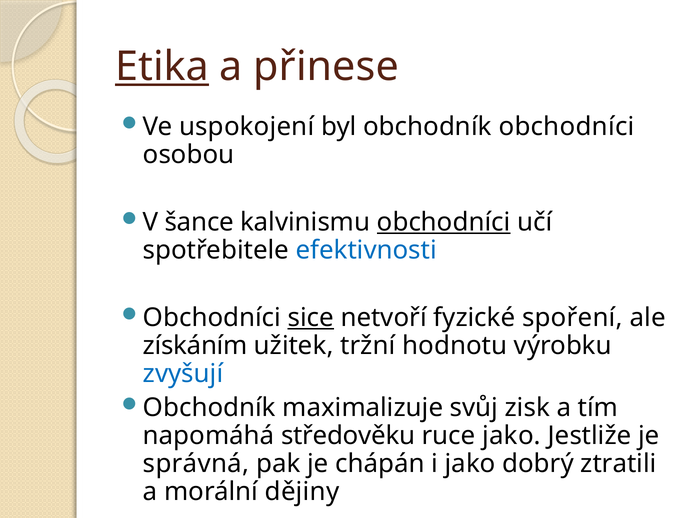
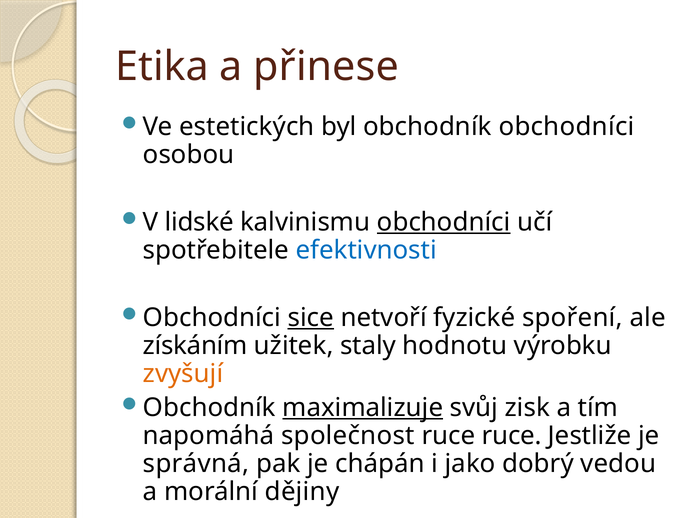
Etika underline: present -> none (162, 67)
uspokojení: uspokojení -> estetických (247, 127)
šance: šance -> lidské (199, 222)
tržní: tržní -> staly (368, 346)
zvyšují colour: blue -> orange (183, 374)
maximalizuje underline: none -> present (363, 408)
středověku: středověku -> společnost (348, 436)
ruce jako: jako -> ruce (512, 436)
ztratili: ztratili -> vedou (618, 464)
